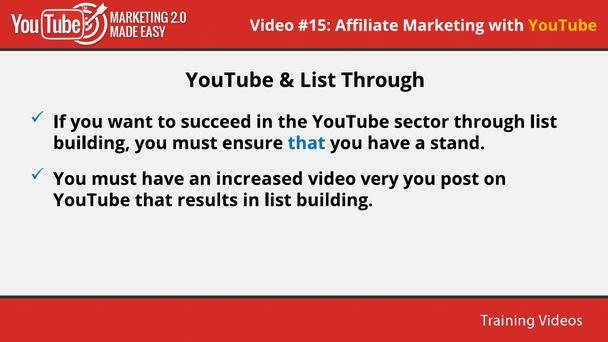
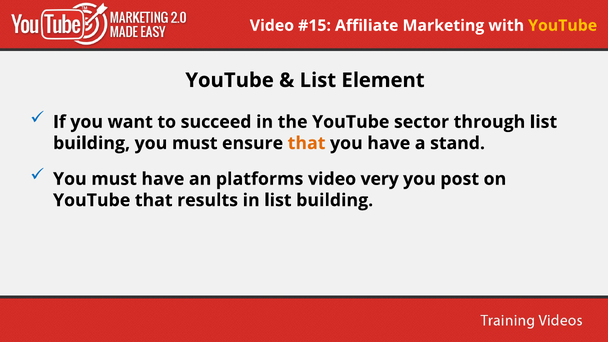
List Through: Through -> Element (383, 80)
that colour: blue -> orange (307, 143)
increased: increased -> platforms (260, 179)
